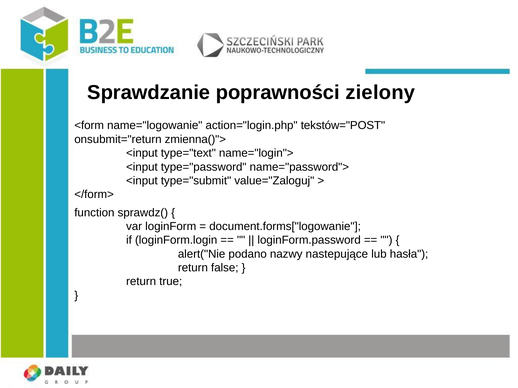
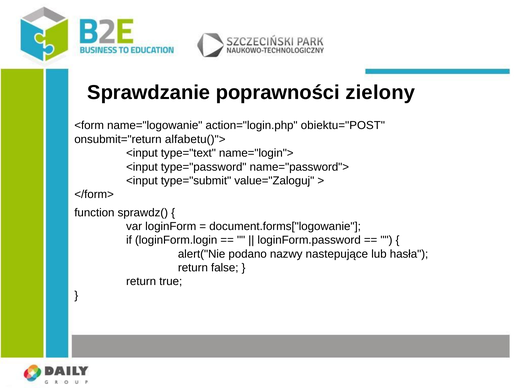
tekstów="POST: tekstów="POST -> obiektu="POST (343, 126)
zmienna()">: zmienna()"> -> alfabetu()"> (195, 139)
